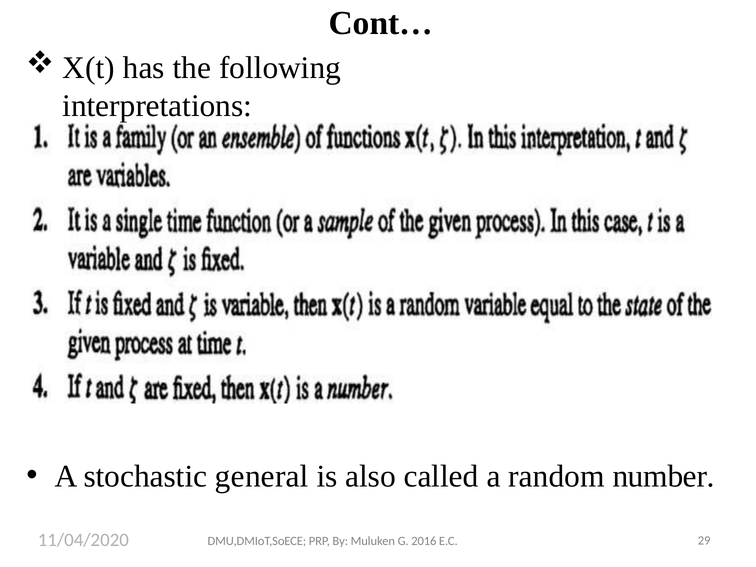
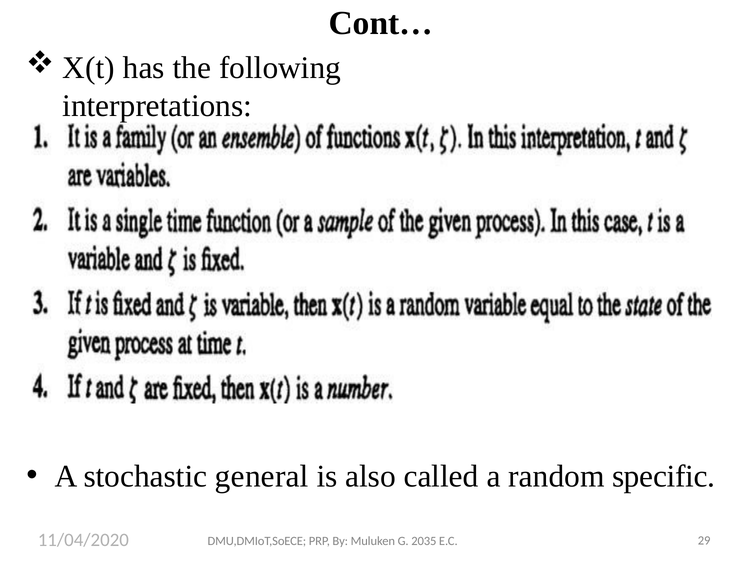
number: number -> specific (664, 476)
2016: 2016 -> 2035 (424, 541)
